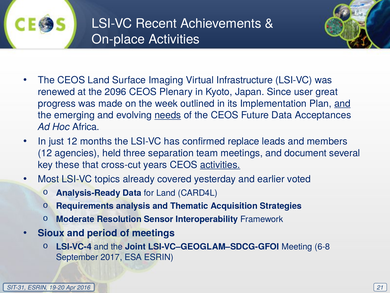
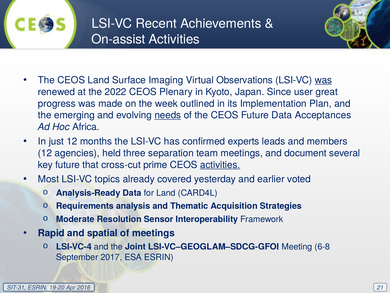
On-place: On-place -> On-assist (118, 39)
Infrastructure: Infrastructure -> Observations (245, 80)
was underline: none -> present (323, 80)
2096: 2096 -> 2022 (116, 92)
and underline: present -> none (342, 103)
replace: replace -> experts (244, 141)
key these: these -> future (68, 165)
years: years -> prime (155, 165)
Sioux: Sioux -> Rapid (51, 233)
period: period -> spatial (102, 233)
